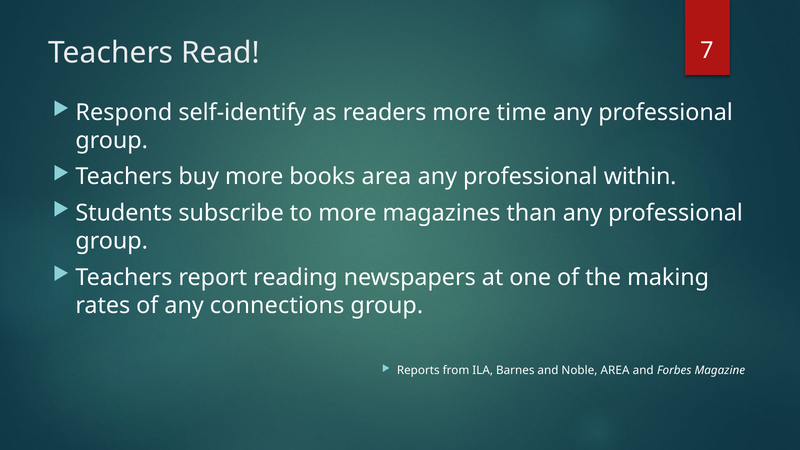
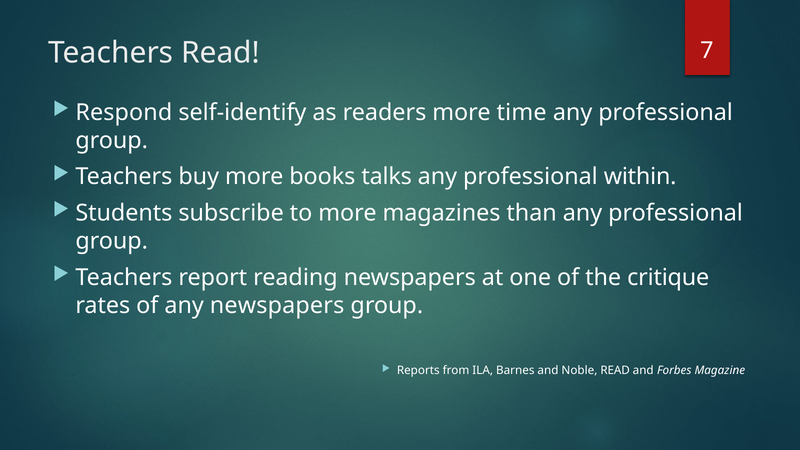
books area: area -> talks (387, 177)
making: making -> critique (668, 277)
any connections: connections -> newspapers (277, 306)
Noble AREA: AREA -> READ (615, 370)
